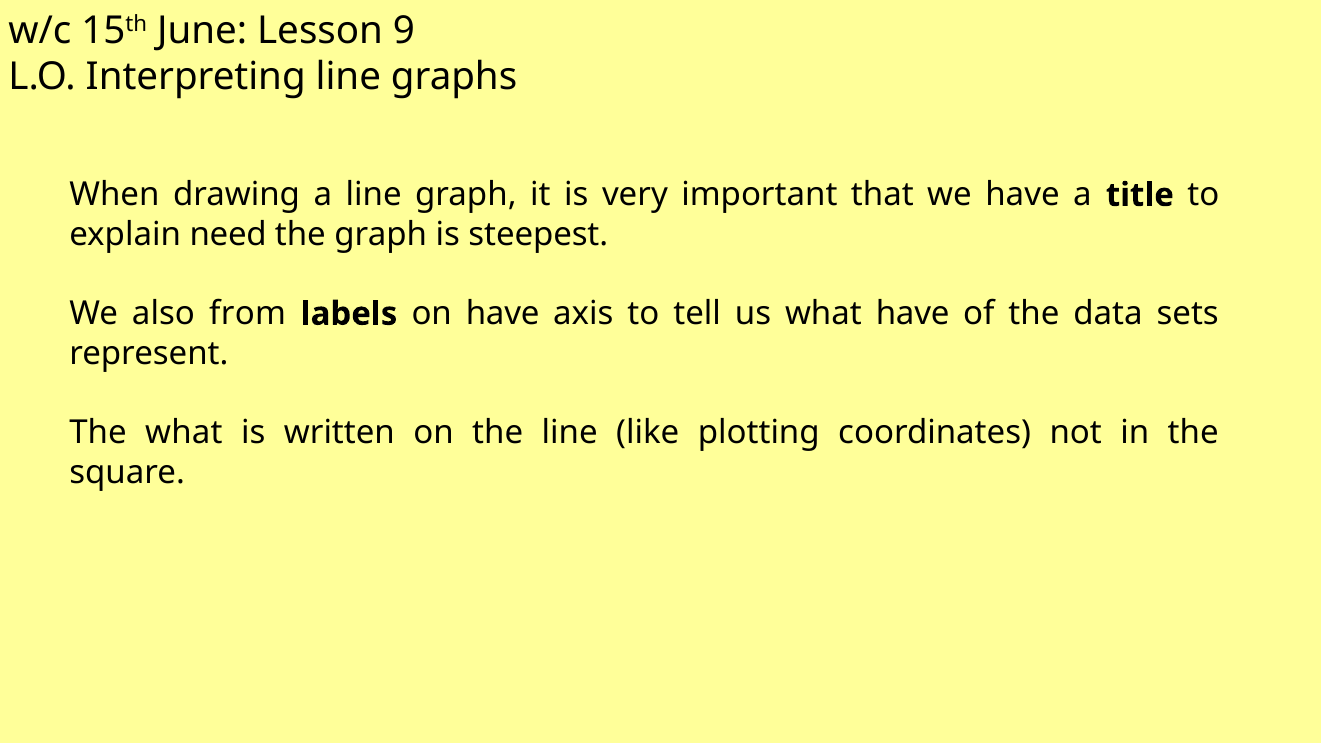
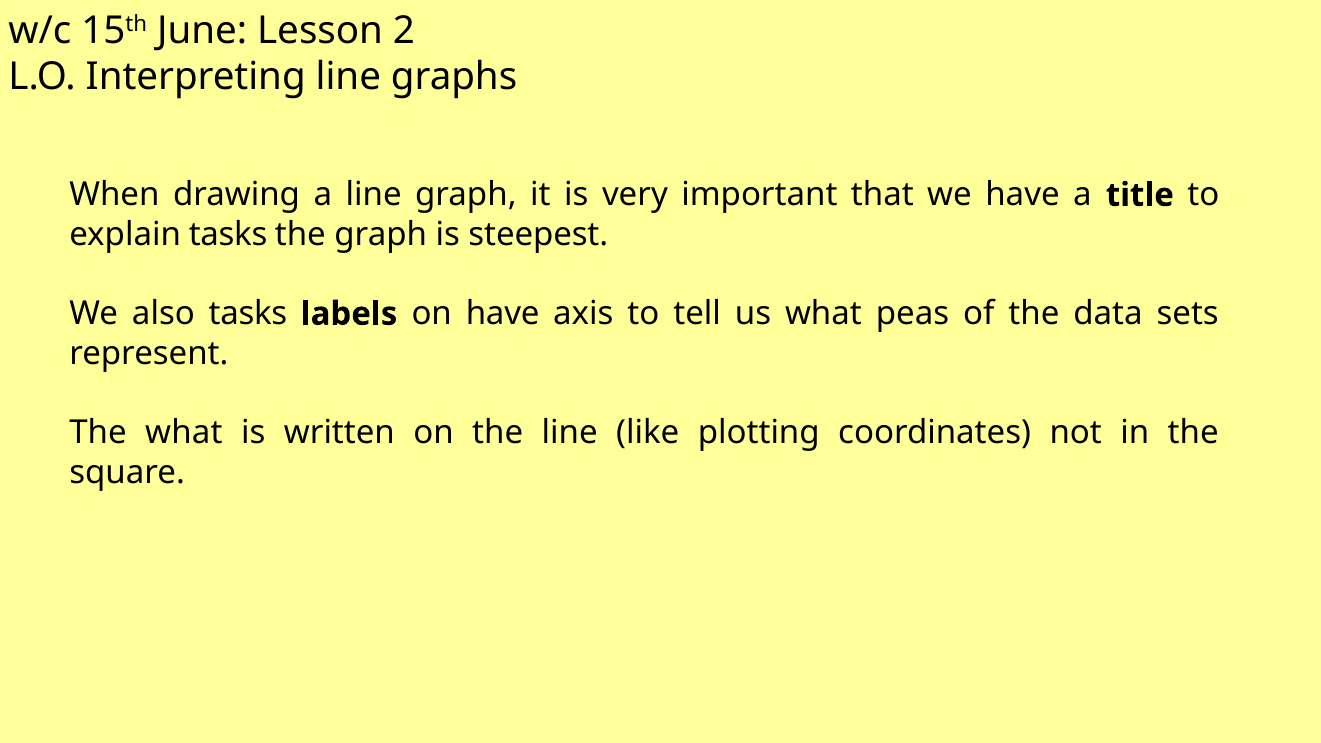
9: 9 -> 2 (404, 31)
explain need: need -> tasks (228, 235)
also from: from -> tasks (248, 314)
what have: have -> peas (913, 314)
